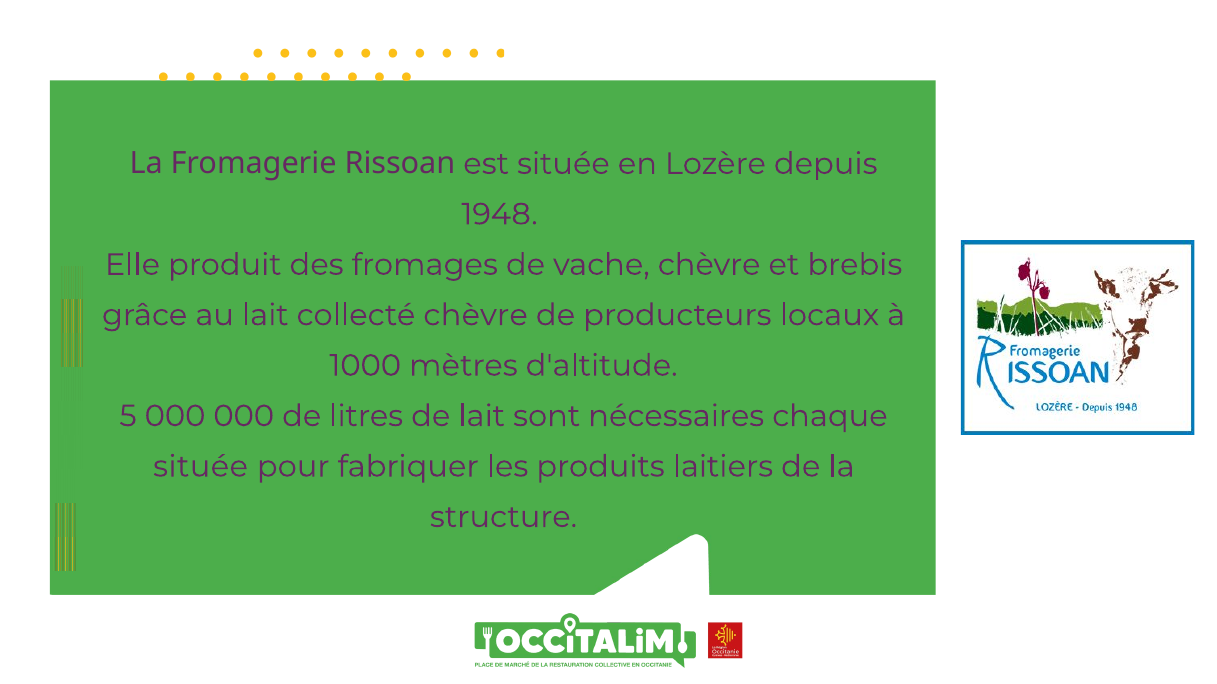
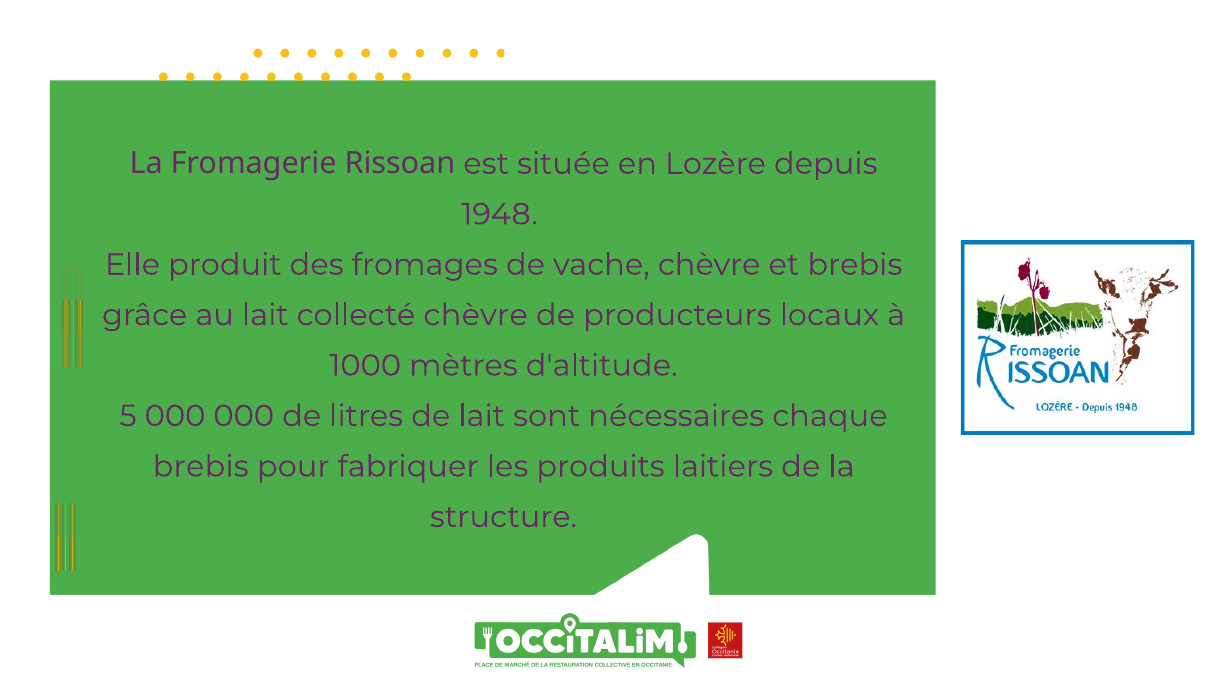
située: située -> brebis (201, 467)
